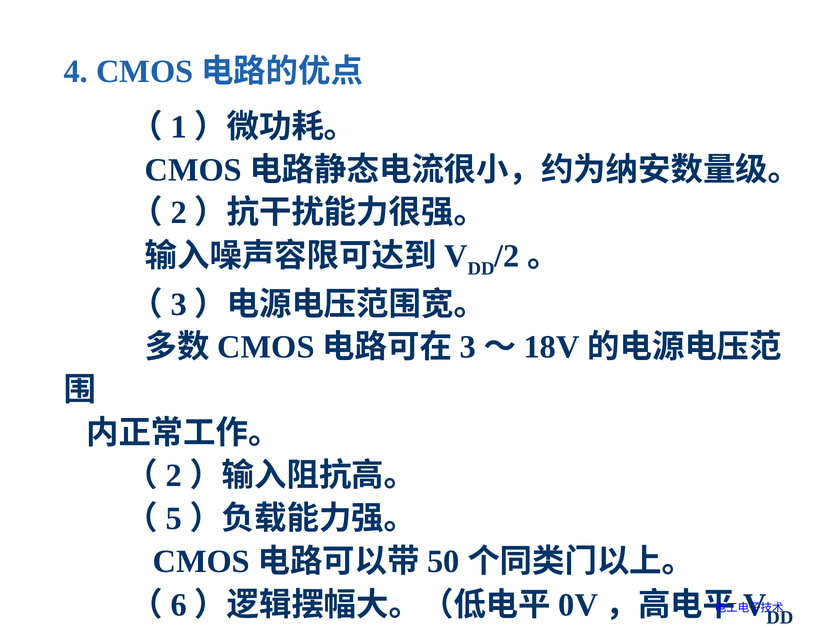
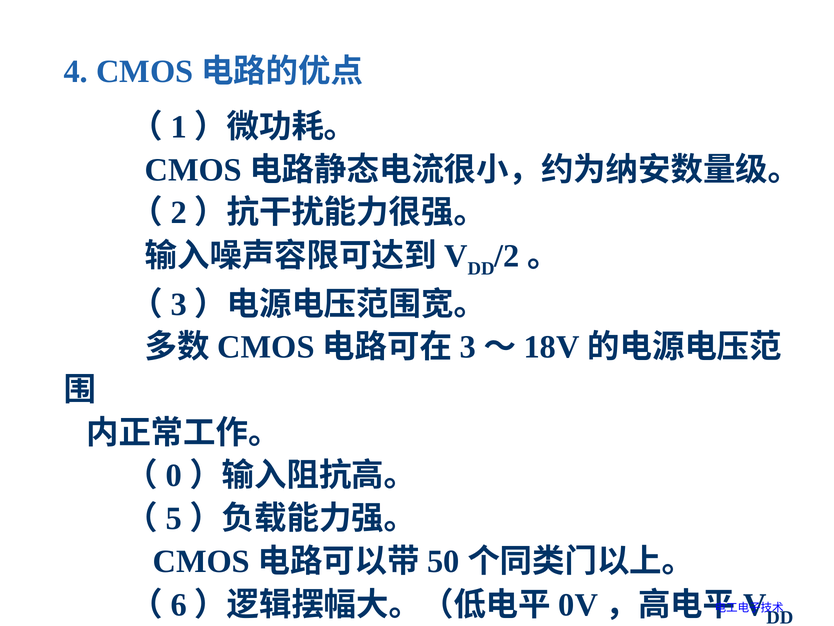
2: 2 -> 0 (174, 475)
